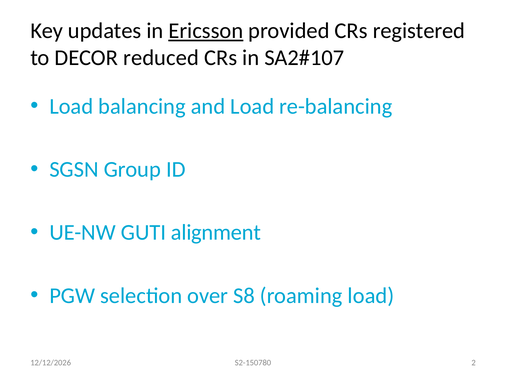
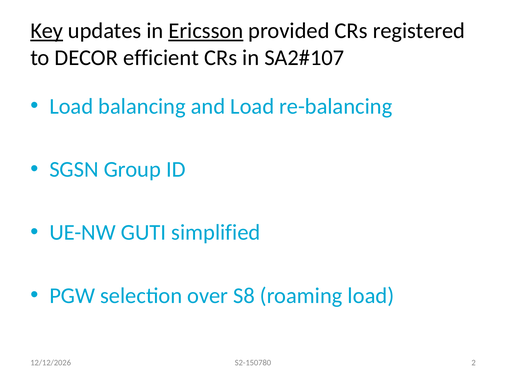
Key underline: none -> present (47, 31)
reduced: reduced -> efficient (161, 58)
alignment: alignment -> simplified (216, 232)
